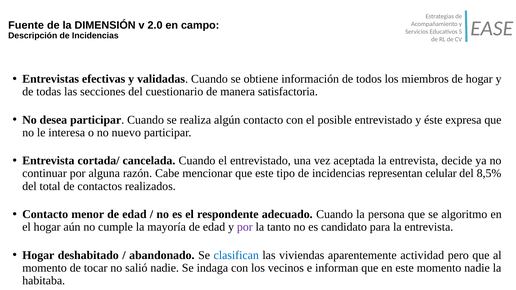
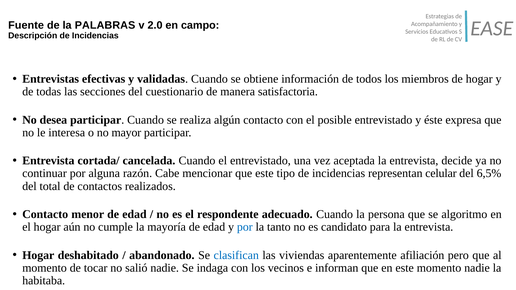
DIMENSIÓN: DIMENSIÓN -> PALABRAS (105, 25)
nuevo: nuevo -> mayor (126, 133)
8,5%: 8,5% -> 6,5% (489, 174)
por colour: purple -> blue (245, 227)
actividad: actividad -> afiliación (422, 255)
